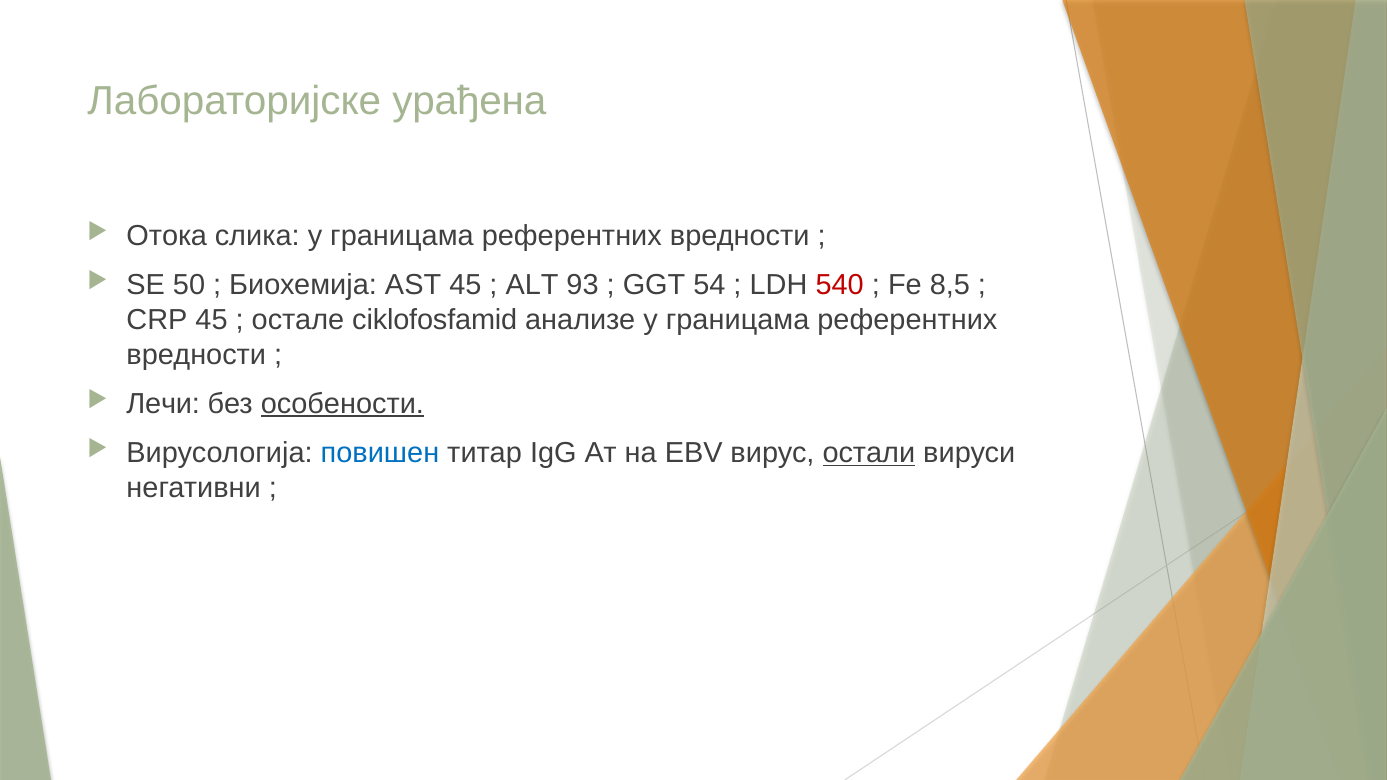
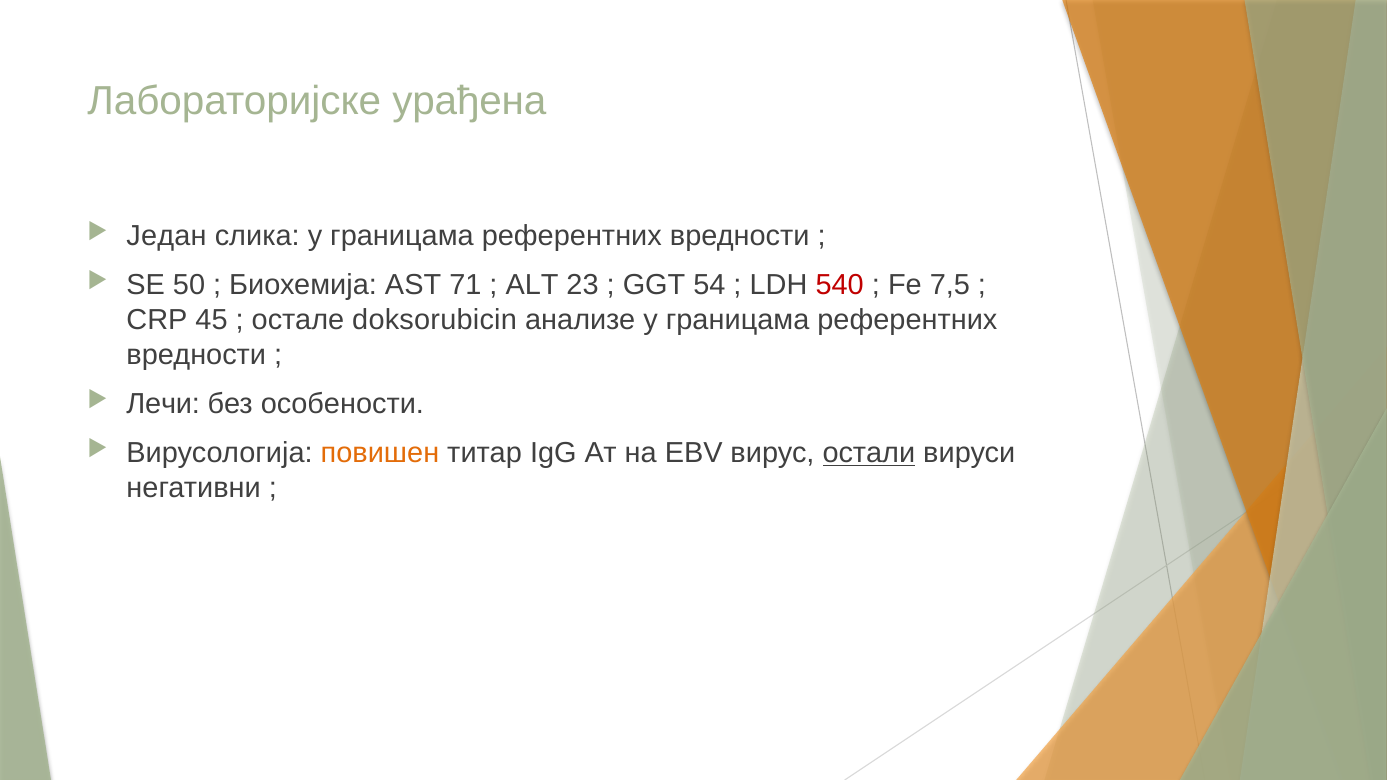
Отока: Отока -> Један (167, 236)
АSТ 45: 45 -> 71 (465, 285)
93: 93 -> 23 (583, 285)
8,5: 8,5 -> 7,5 (950, 285)
ciklofosfamid: ciklofosfamid -> doksorubicin (435, 320)
особености underline: present -> none (342, 404)
повишен colour: blue -> orange (380, 453)
